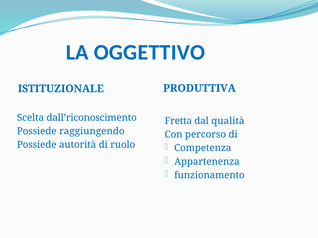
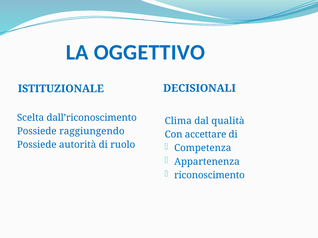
PRODUTTIVA: PRODUTTIVA -> DECISIONALI (199, 88)
Fretta: Fretta -> Clima (178, 121)
percorso: percorso -> accettare (206, 135)
funzionamento: funzionamento -> riconoscimento (209, 176)
